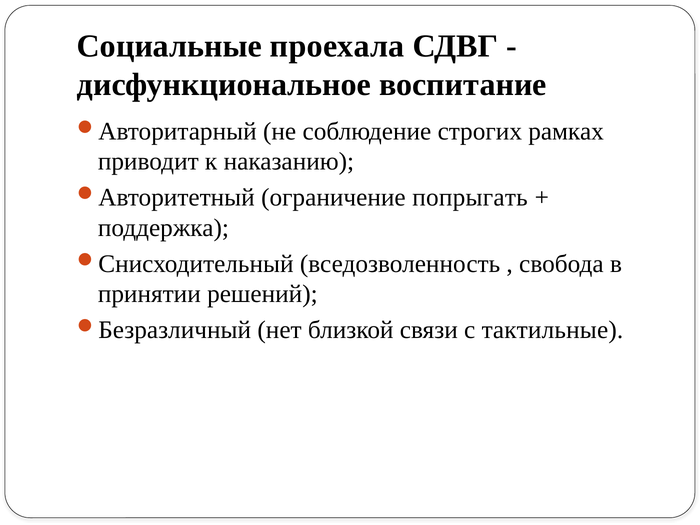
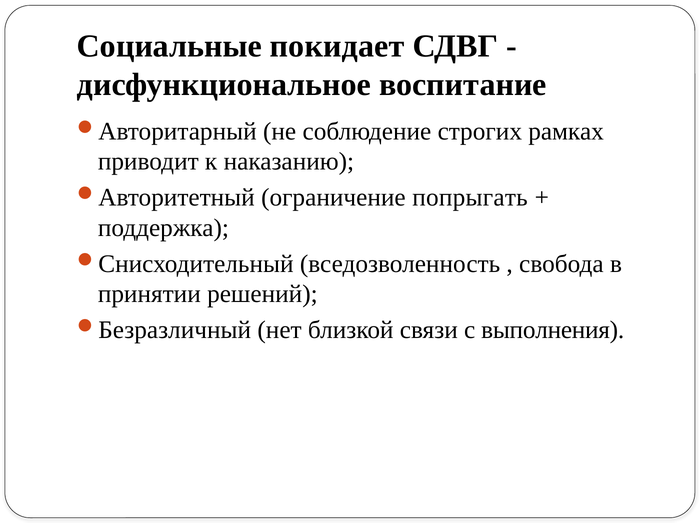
проехала: проехала -> покидает (337, 46)
тактильные: тактильные -> выполнения (553, 330)
